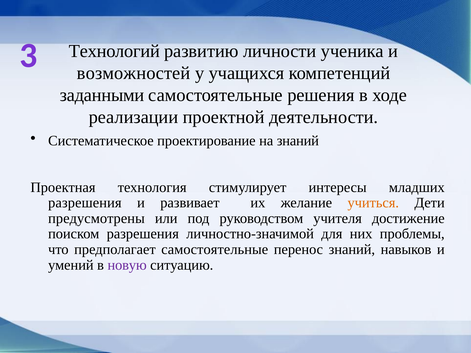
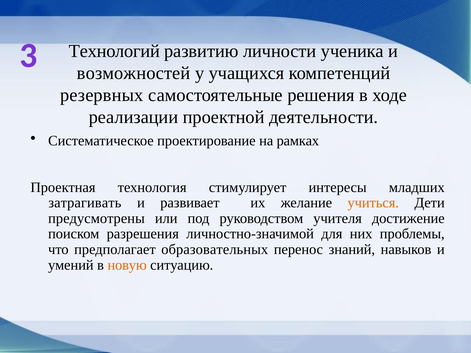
заданными: заданными -> резервных (102, 95)
на знаний: знаний -> рамках (298, 141)
разрешения: разрешения -> затрагивать (85, 203)
предполагает самостоятельные: самостоятельные -> образовательных (215, 250)
новую colour: purple -> orange (127, 265)
